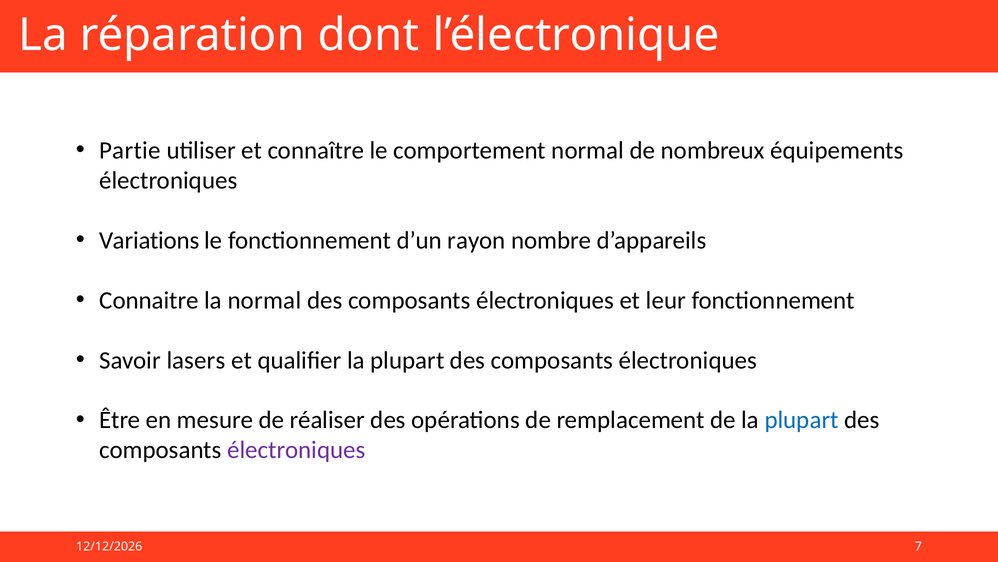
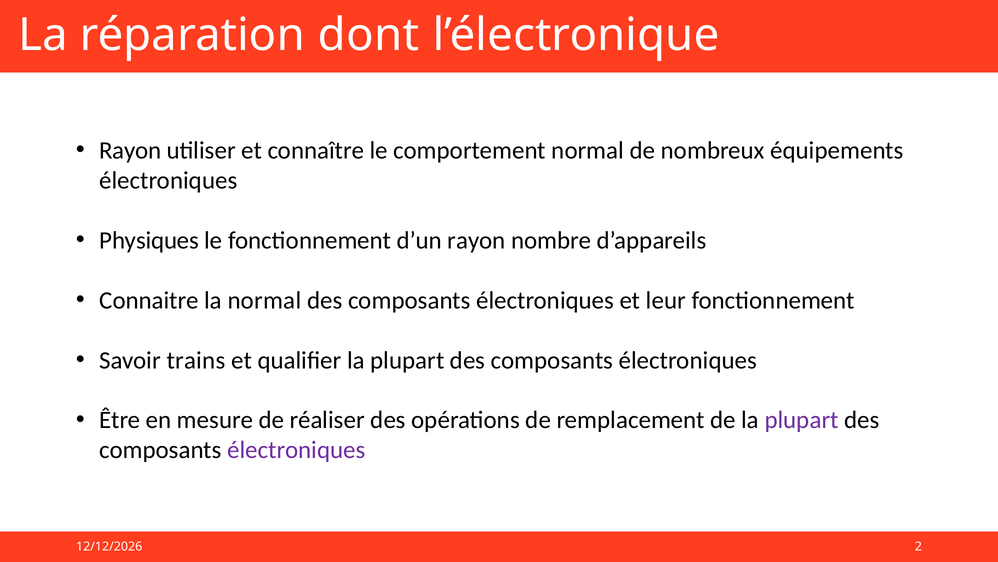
Partie: Partie -> Rayon (130, 150)
Variations: Variations -> Physiques (149, 240)
lasers: lasers -> trains (196, 360)
plupart colour: blue -> purple (802, 420)
7: 7 -> 2 (918, 546)
